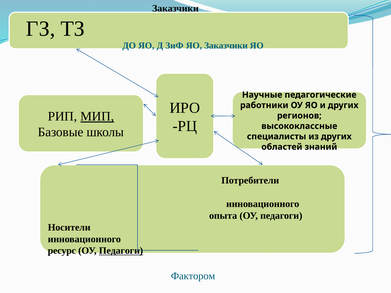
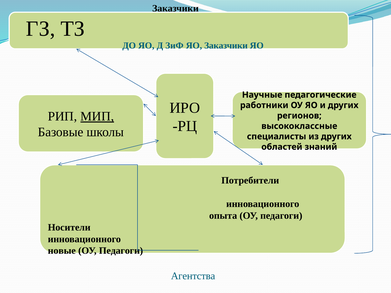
ресурс: ресурс -> новые (62, 251)
Педагоги underline: present -> none (121, 251)
Фактором: Фактором -> Агентства (193, 276)
